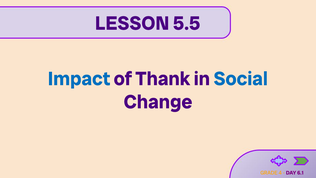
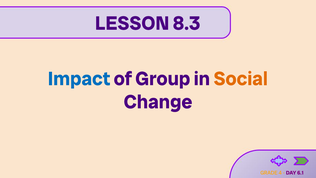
5.5: 5.5 -> 8.3 (187, 23)
Thank: Thank -> Group (163, 79)
Social colour: blue -> orange (241, 79)
